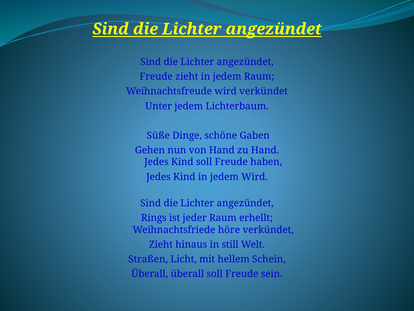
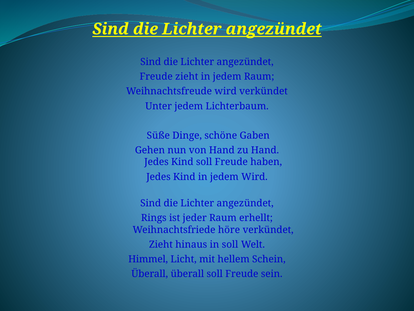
in still: still -> soll (230, 244)
Straßen: Straßen -> Himmel (148, 259)
